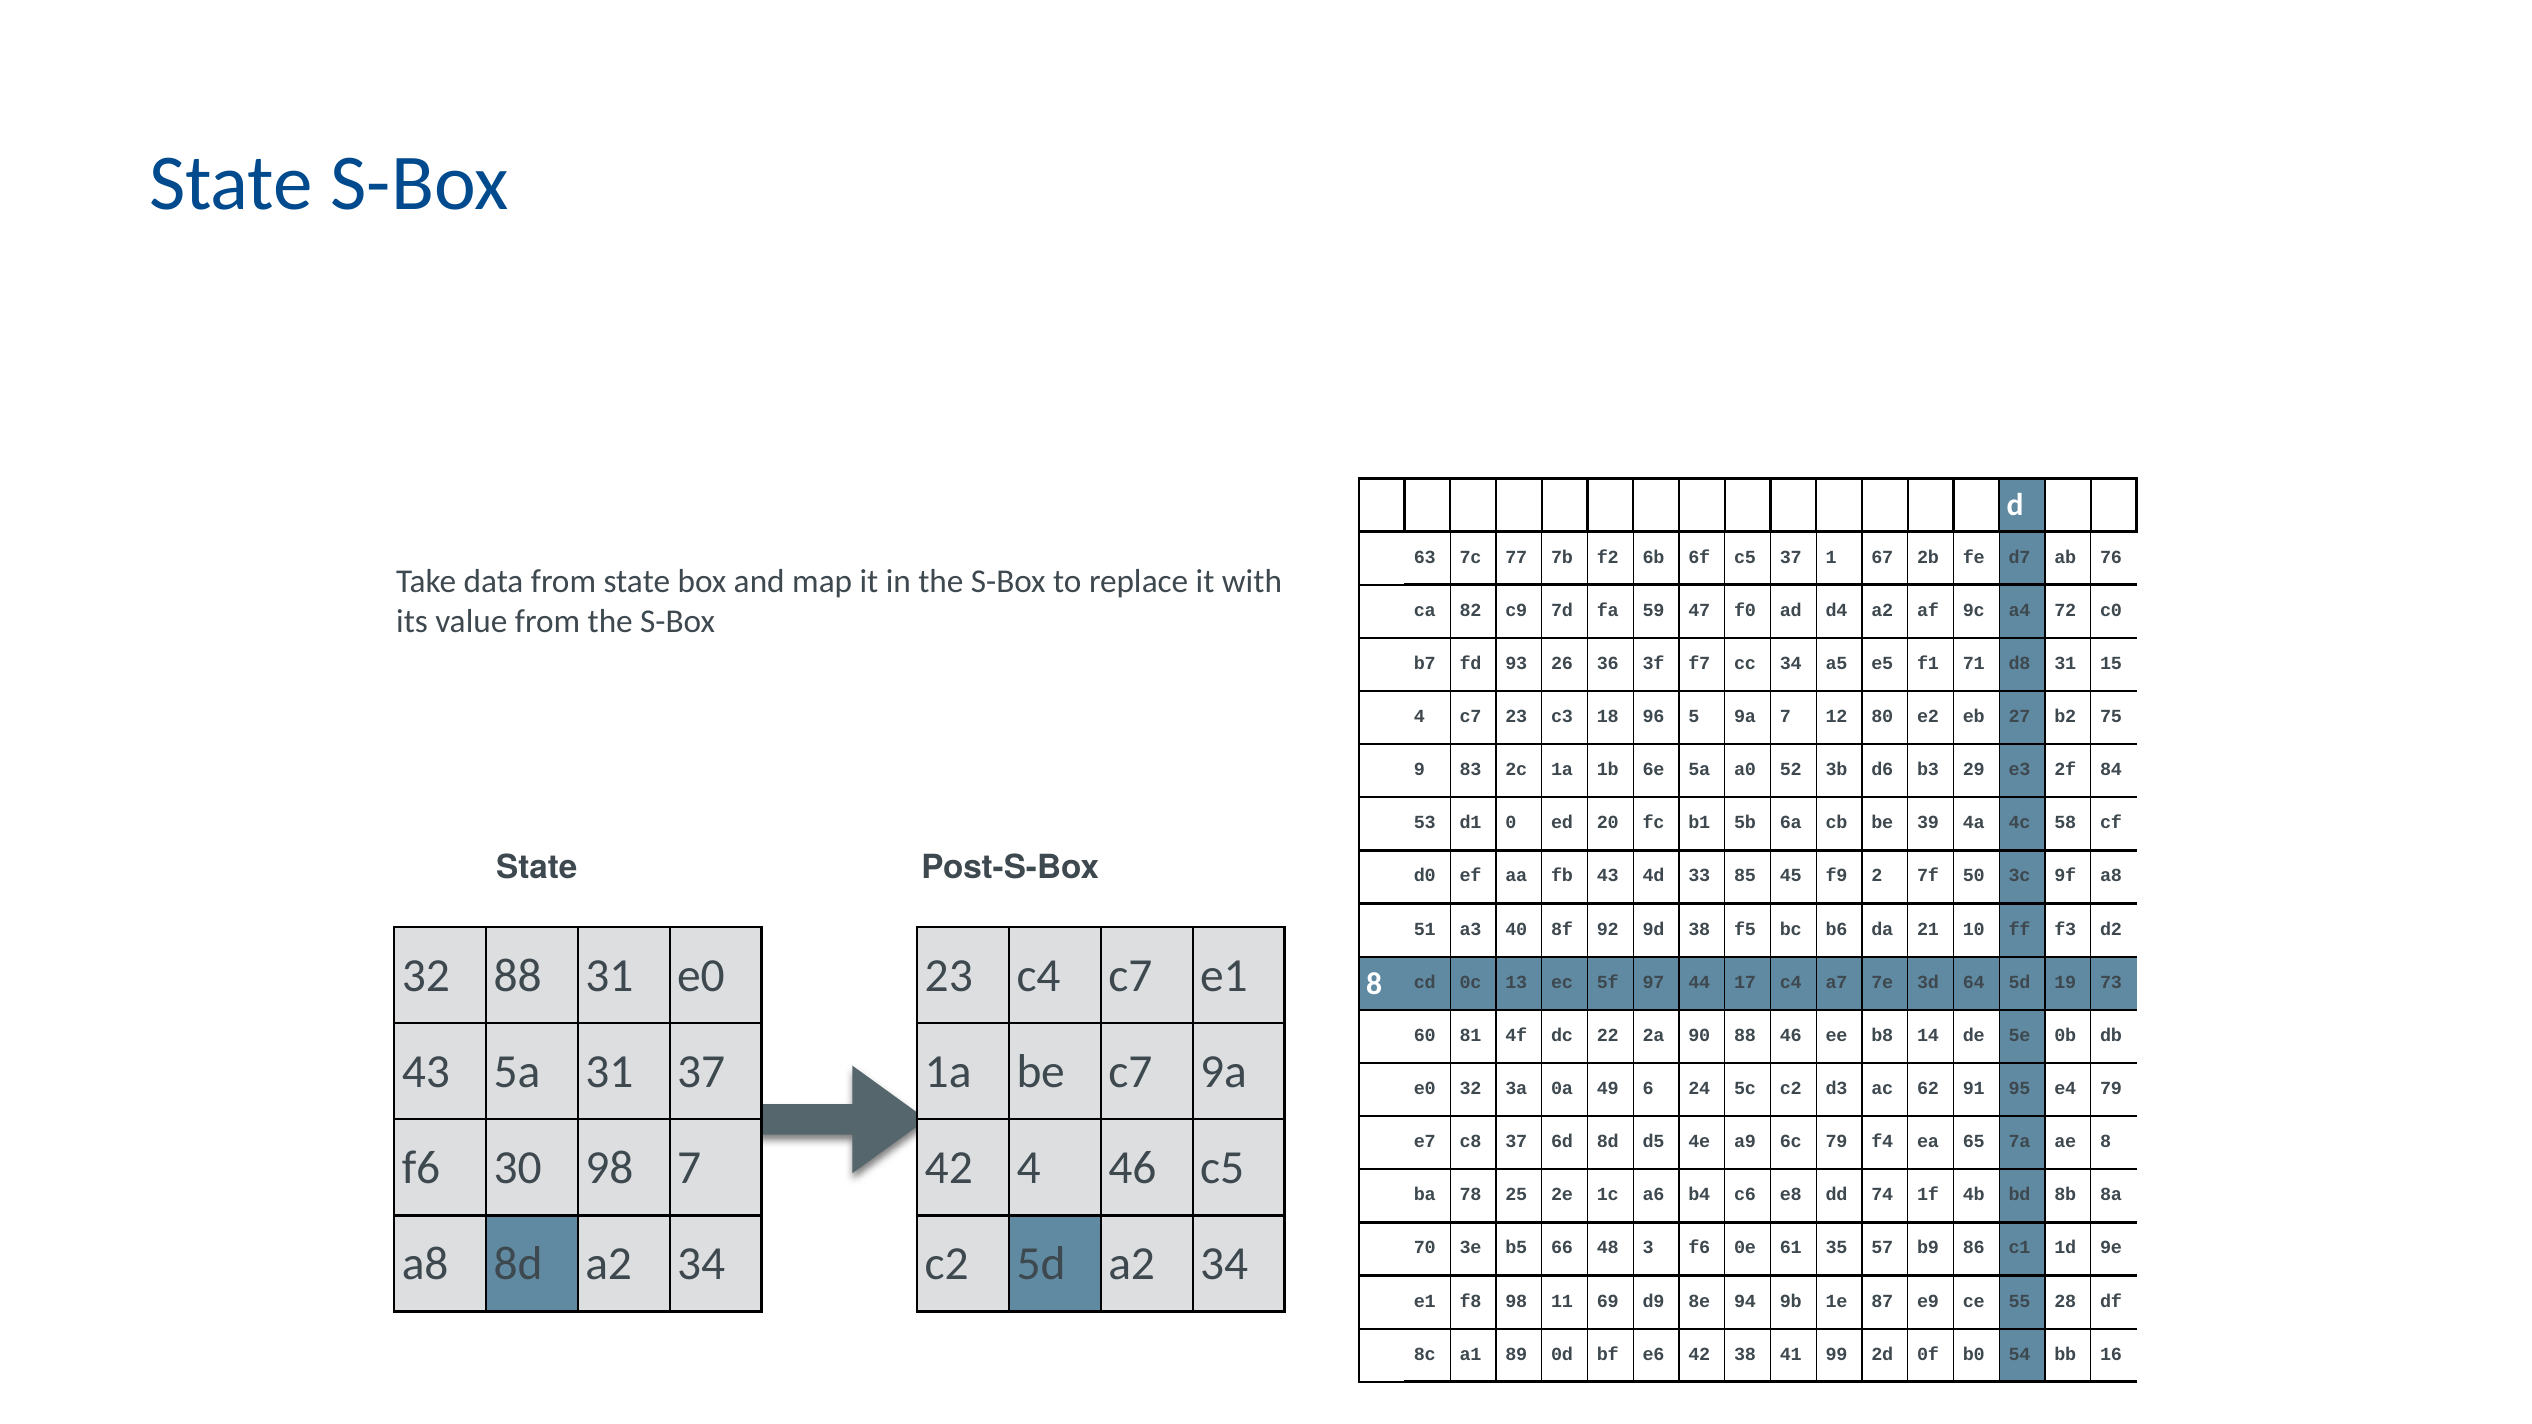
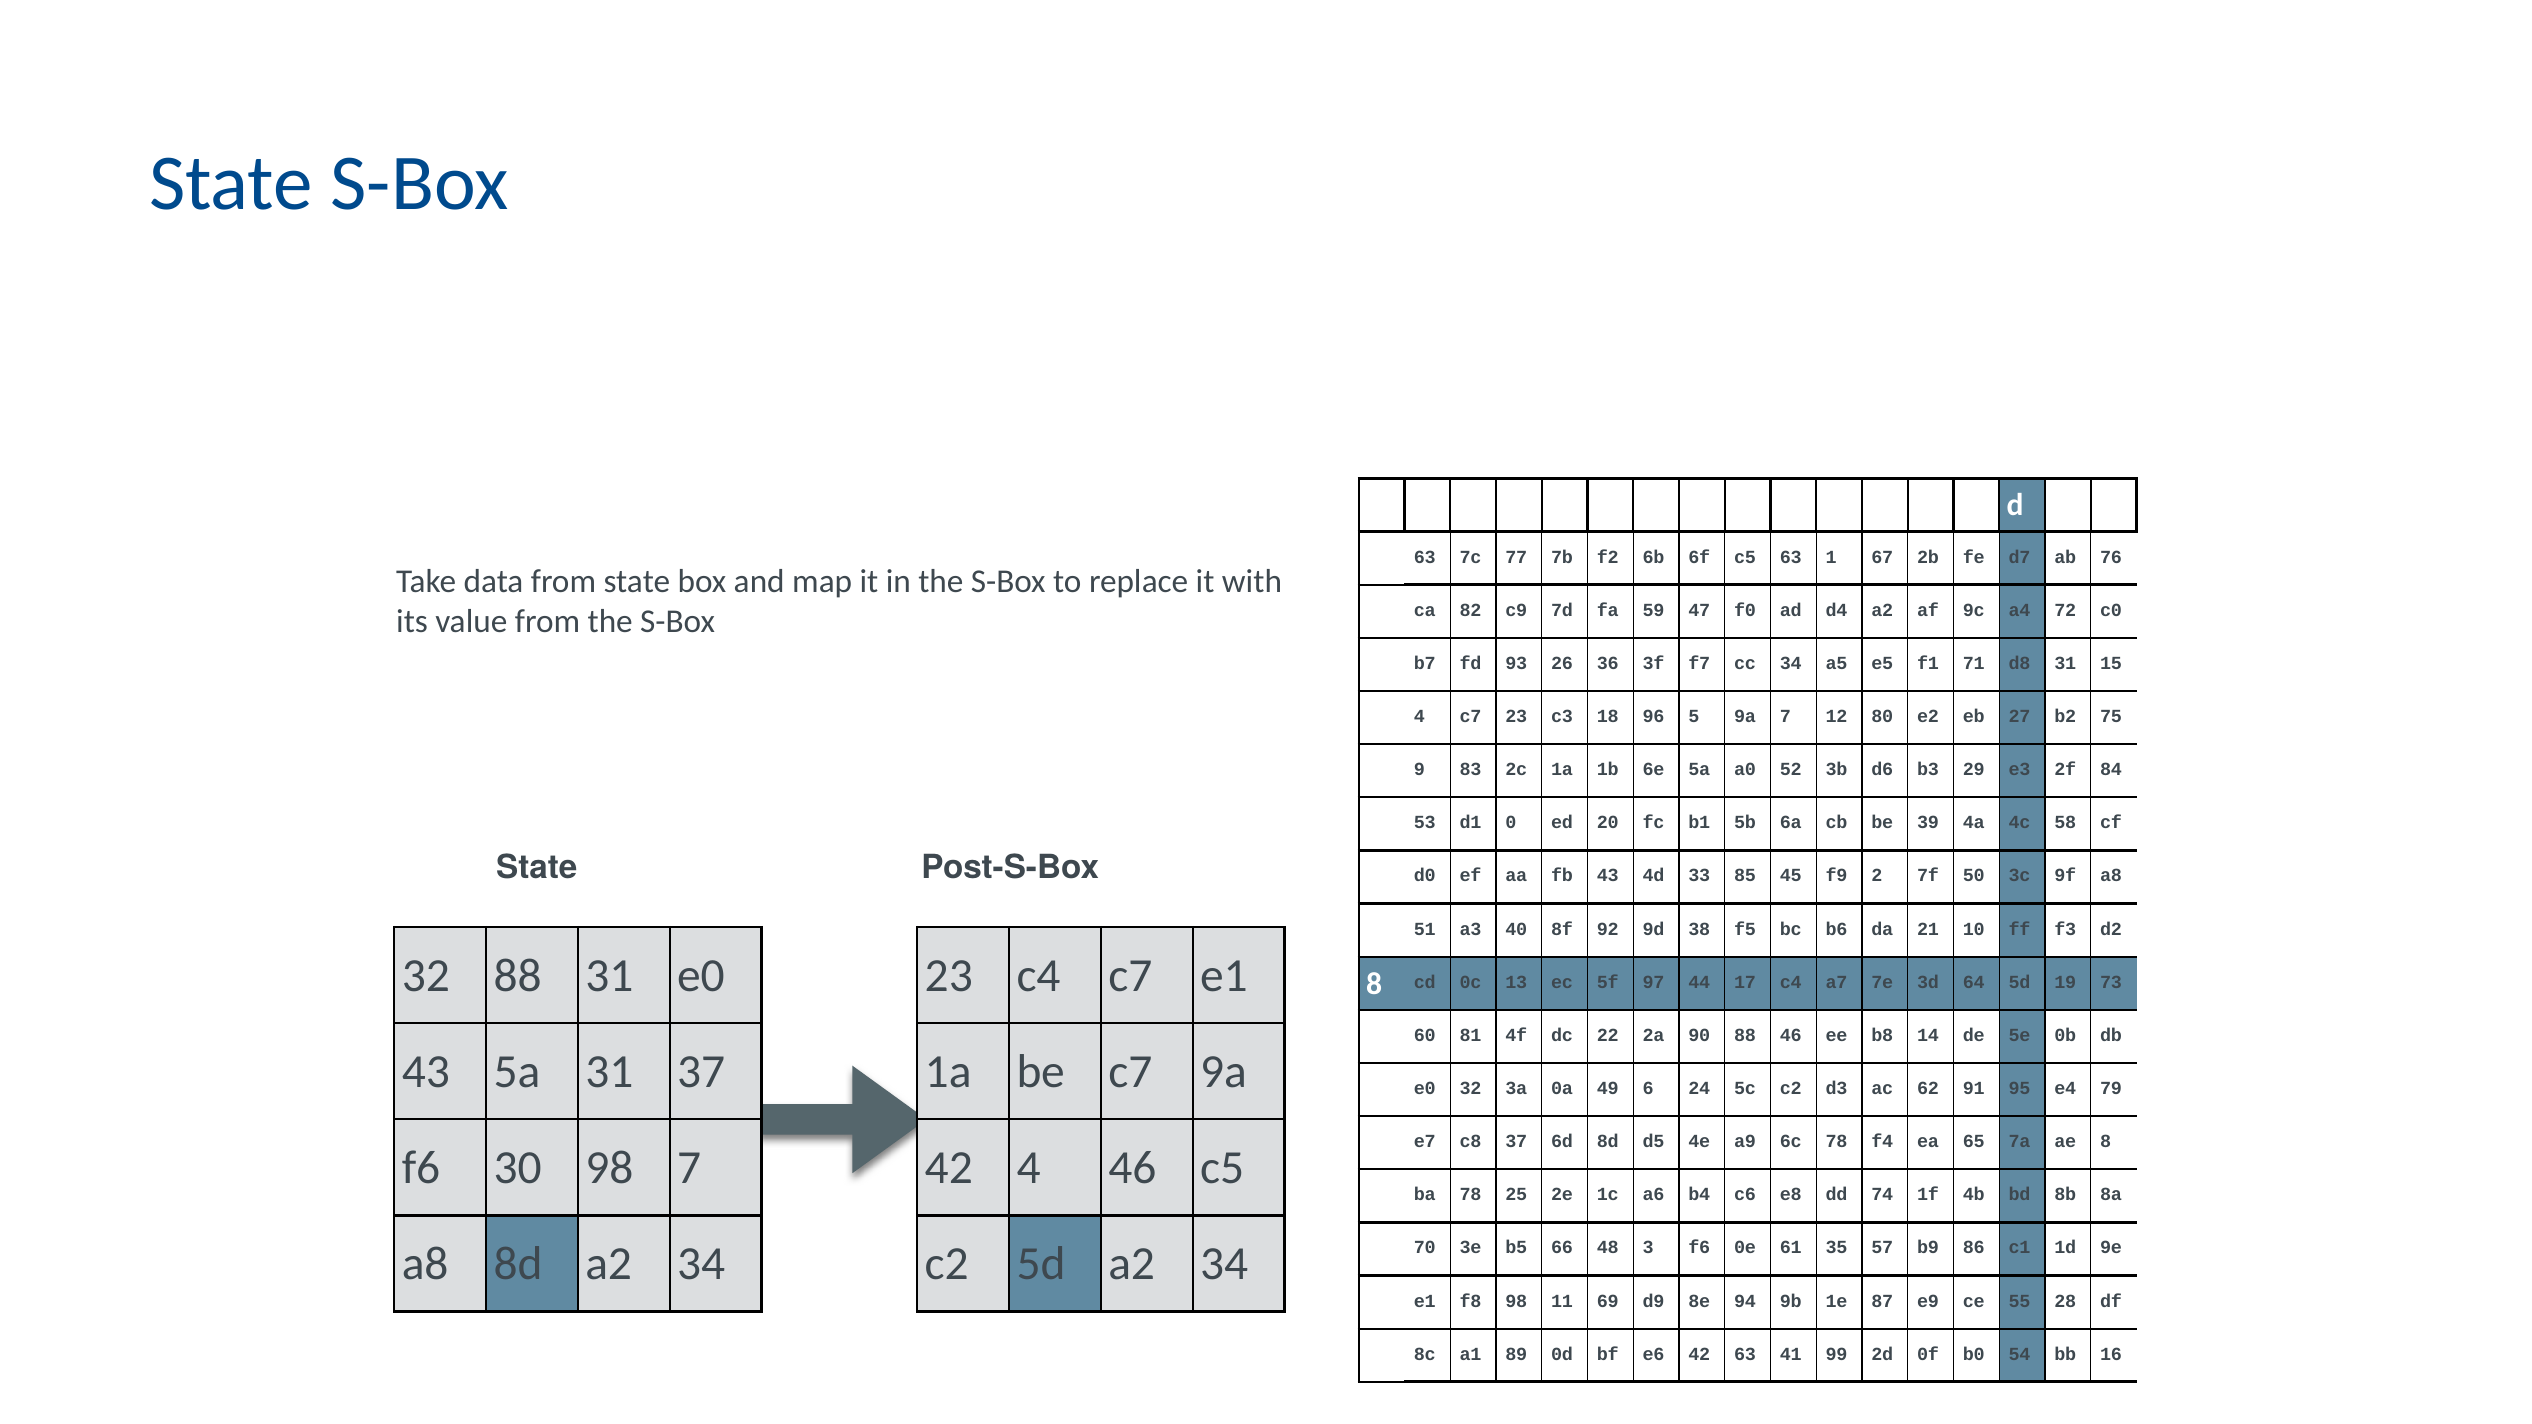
c5 37: 37 -> 63 (1791, 557)
6c 79: 79 -> 78 (1837, 1142)
42 38: 38 -> 63 (1745, 1354)
